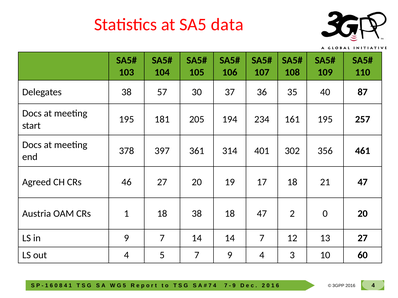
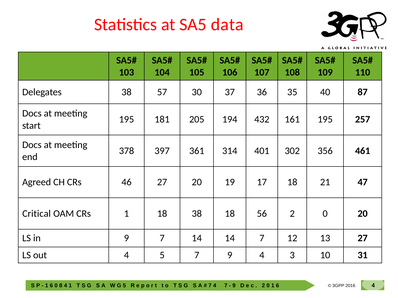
234: 234 -> 432 (262, 120)
Austria: Austria -> Critical (37, 214)
18 47: 47 -> 56 (262, 214)
60: 60 -> 31 (363, 255)
